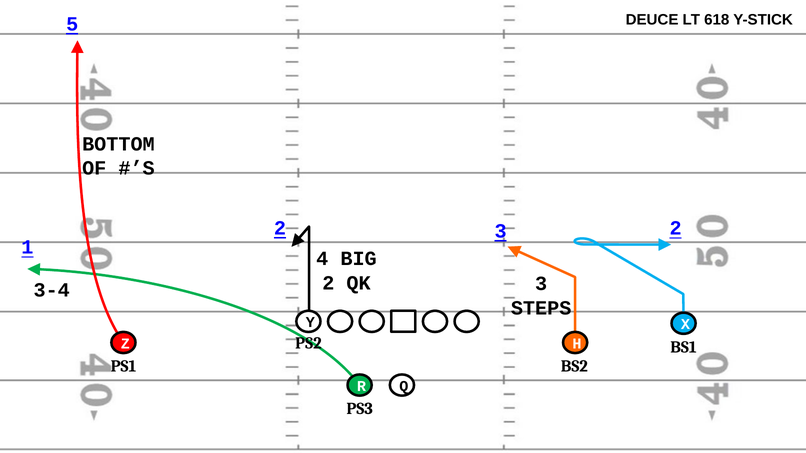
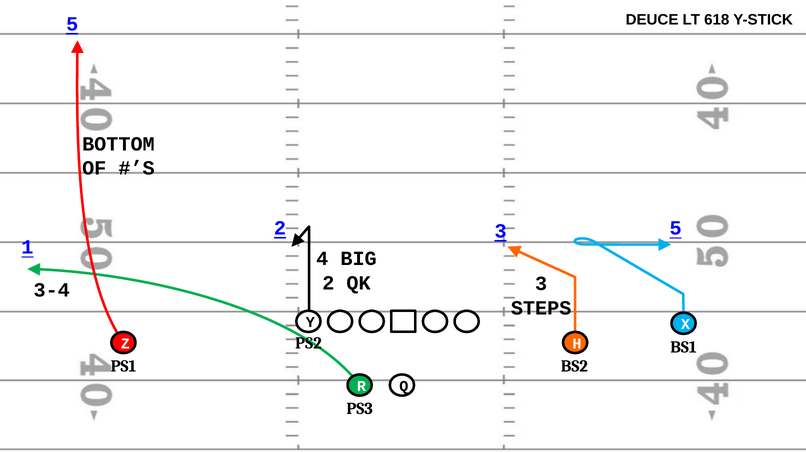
3 2: 2 -> 5 (676, 228)
